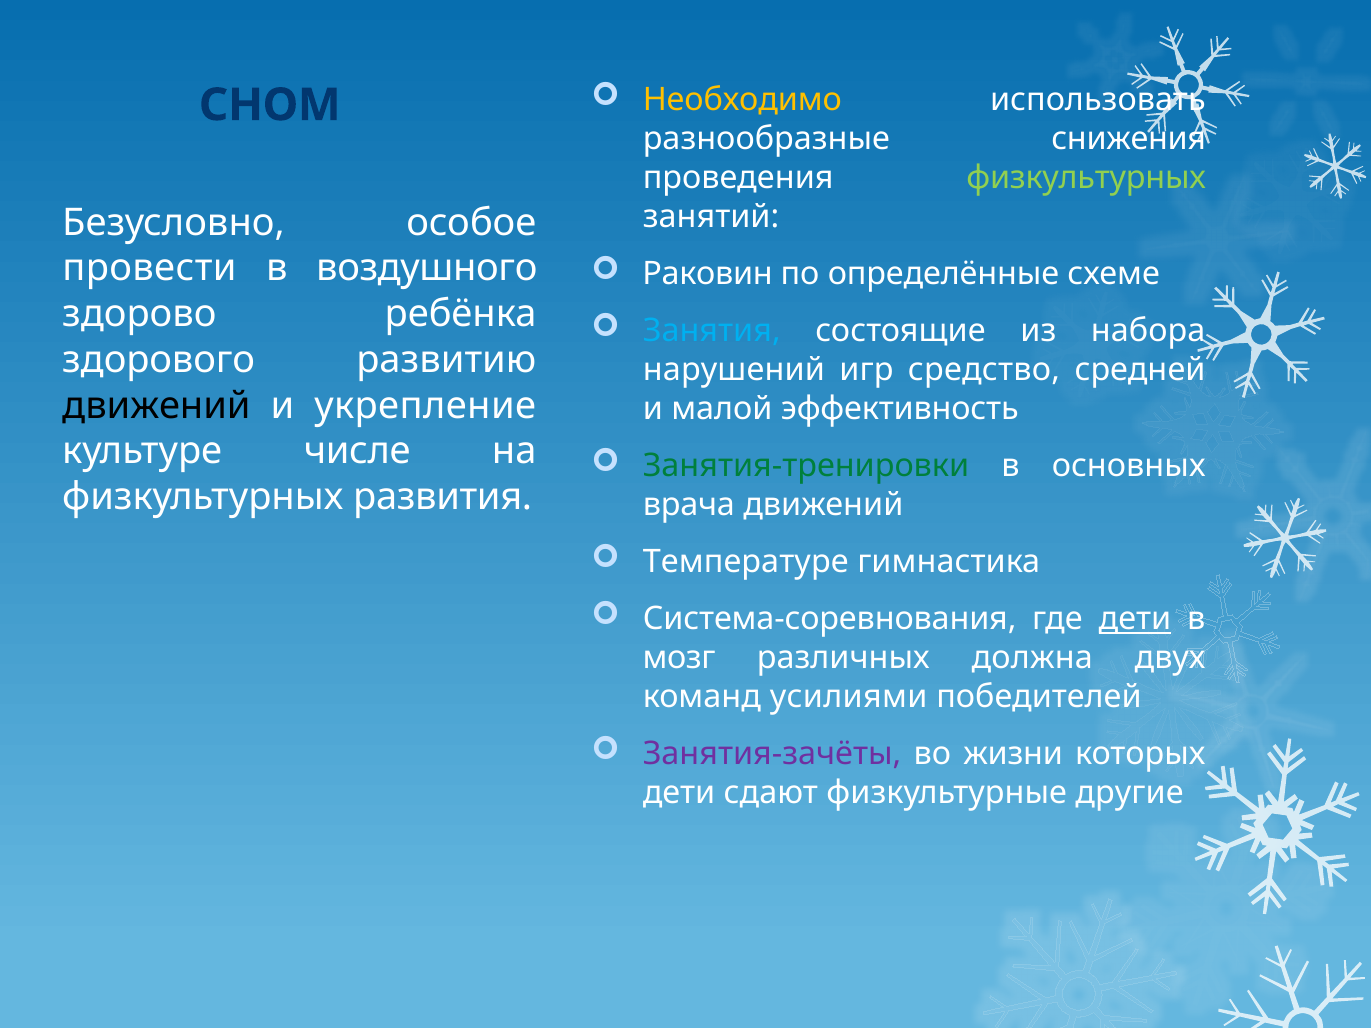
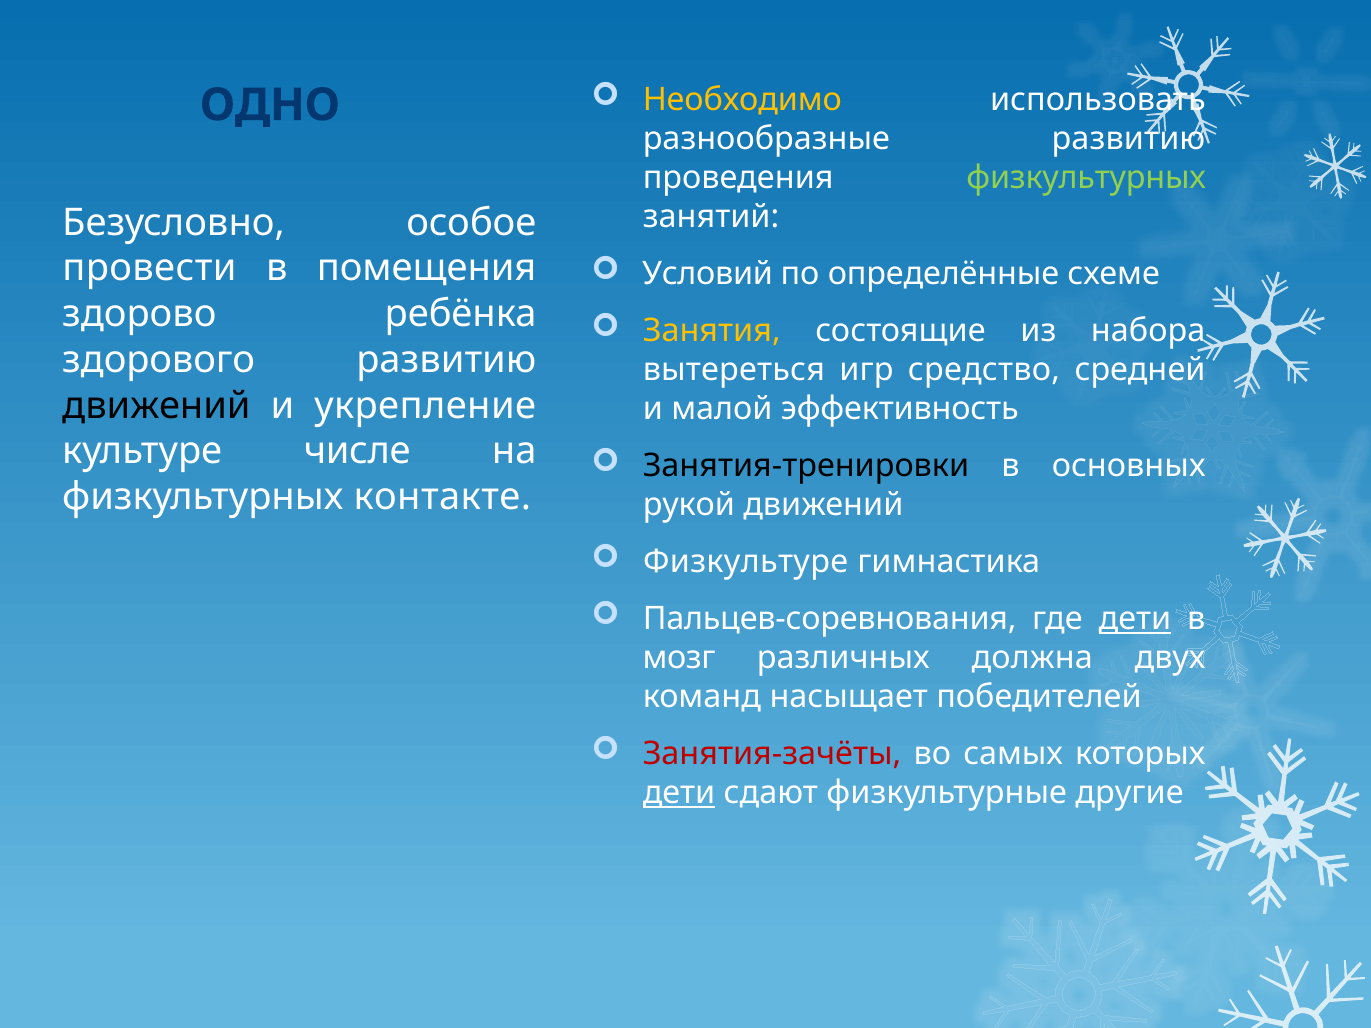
СНОМ: СНОМ -> ОДНО (270, 105)
разнообразные снижения: снижения -> развитию (1129, 139)
Раковин: Раковин -> Условий (708, 274)
воздушного: воздушного -> помещения (427, 268)
Занятия colour: light blue -> yellow (712, 331)
нарушений: нарушений -> вытереться (734, 370)
Занятия-тренировки colour: green -> black (806, 466)
развития: развития -> контакте (442, 497)
врача: врача -> рукой (689, 505)
Температуре: Температуре -> Физкультуре (746, 562)
Система-соревнования: Система-соревнования -> Пальцев-соревнования (830, 619)
усилиями: усилиями -> насыщает (849, 697)
Занятия-зачёты colour: purple -> red (772, 754)
жизни: жизни -> самых (1013, 754)
дети underline: none -> present (679, 793)
